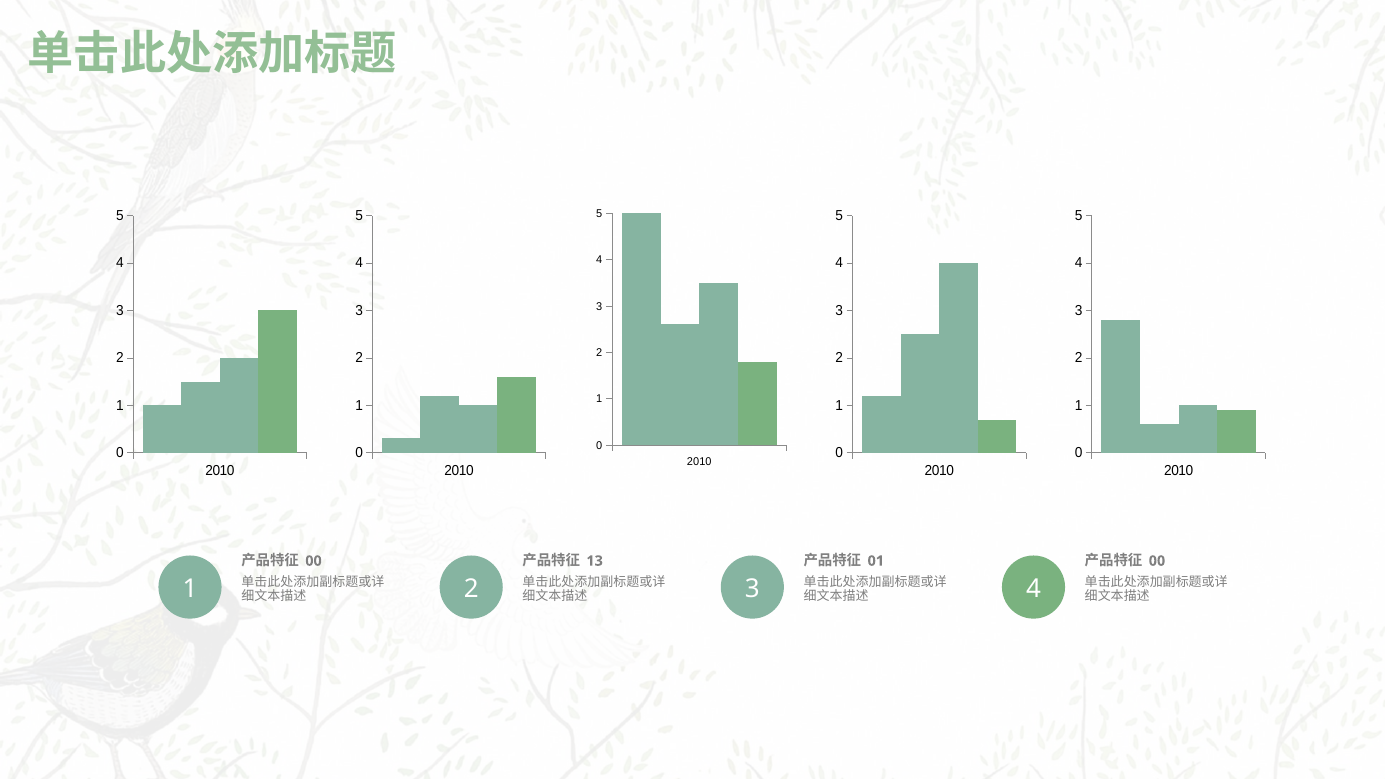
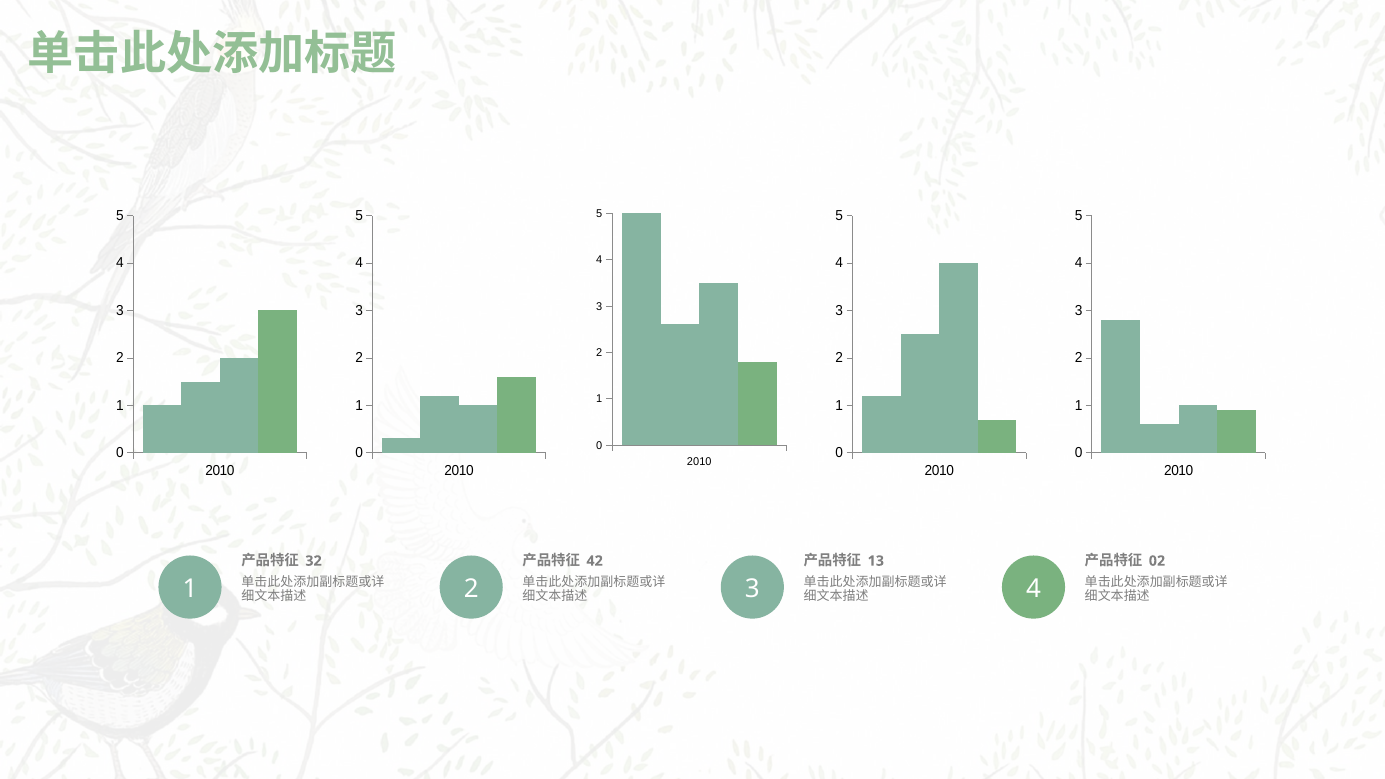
00: 00 -> 32 (314, 561)
13: 13 -> 42 (595, 561)
01: 01 -> 13 (876, 561)
00: 00 -> 02 (1157, 561)
